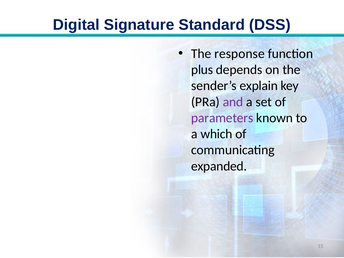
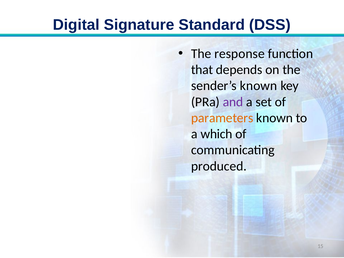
plus: plus -> that (202, 70)
sender’s explain: explain -> known (259, 86)
parameters colour: purple -> orange (222, 118)
expanded: expanded -> produced (219, 166)
